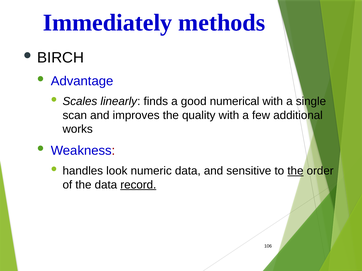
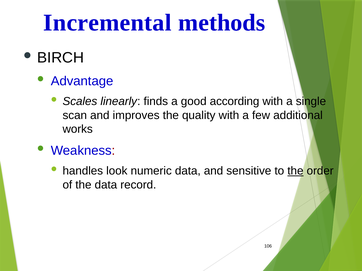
Immediately: Immediately -> Incremental (107, 23)
numerical: numerical -> according (235, 102)
record underline: present -> none (138, 185)
